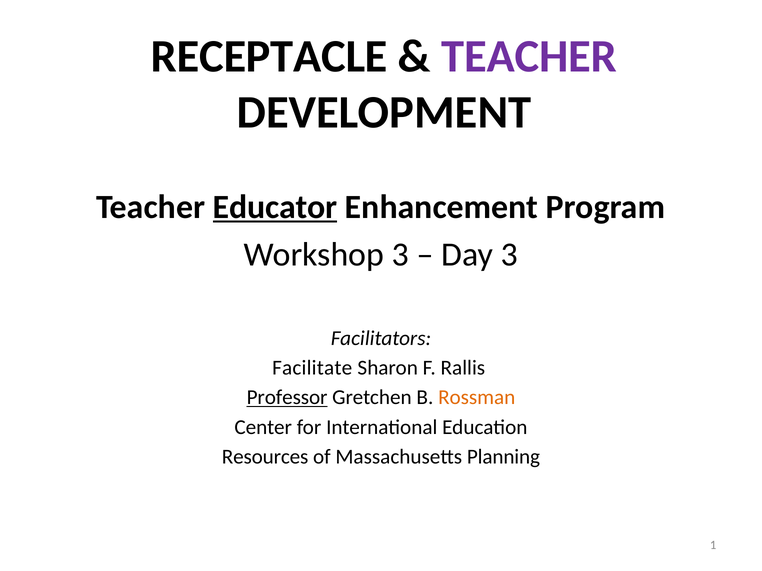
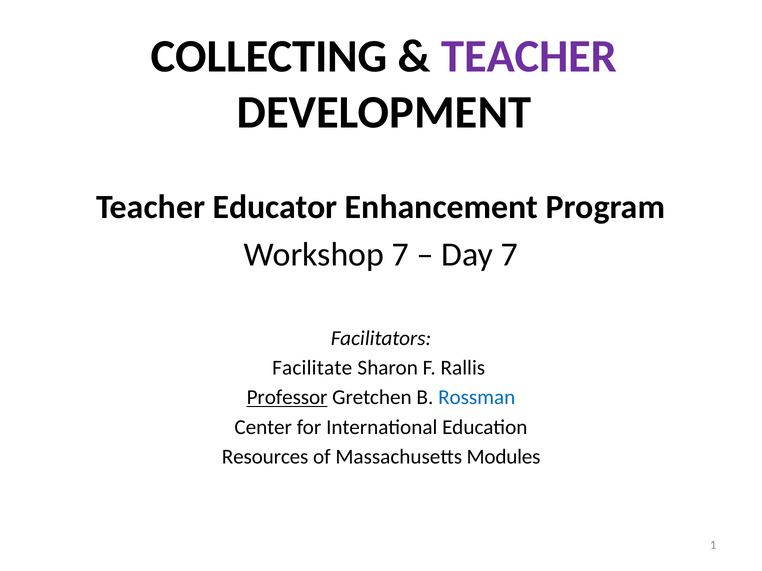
RECEPTACLE: RECEPTACLE -> COLLECTING (269, 57)
Educator underline: present -> none (275, 207)
Workshop 3: 3 -> 7 (400, 255)
Day 3: 3 -> 7 (509, 255)
Rossman colour: orange -> blue (477, 398)
Planning: Planning -> Modules (503, 457)
